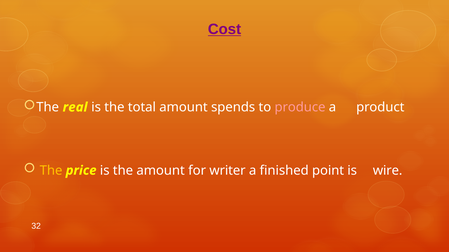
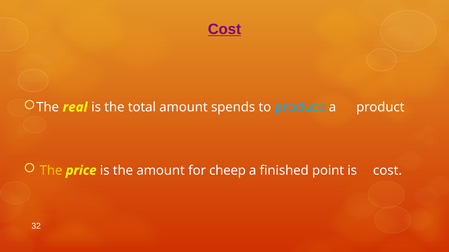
produce colour: pink -> light blue (300, 107)
writer: writer -> cheep (228, 171)
is wire: wire -> cost (388, 171)
